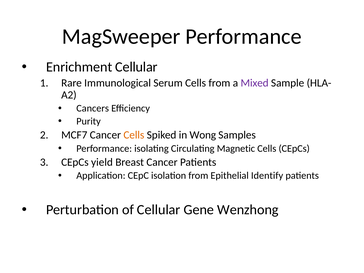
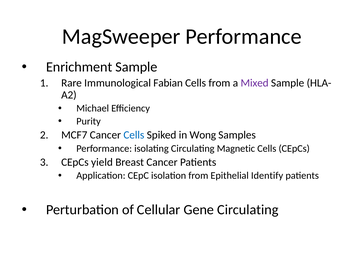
Enrichment Cellular: Cellular -> Sample (136, 67)
Serum: Serum -> Fabian (168, 83)
Cancers: Cancers -> Michael (93, 108)
Cells colour: orange -> blue (134, 135)
Gene Wenzhong: Wenzhong -> Circulating (248, 210)
